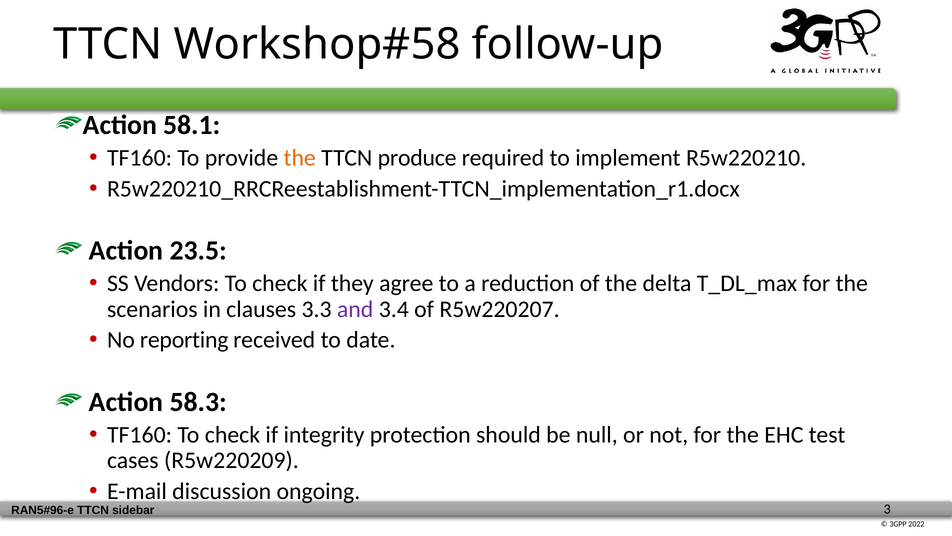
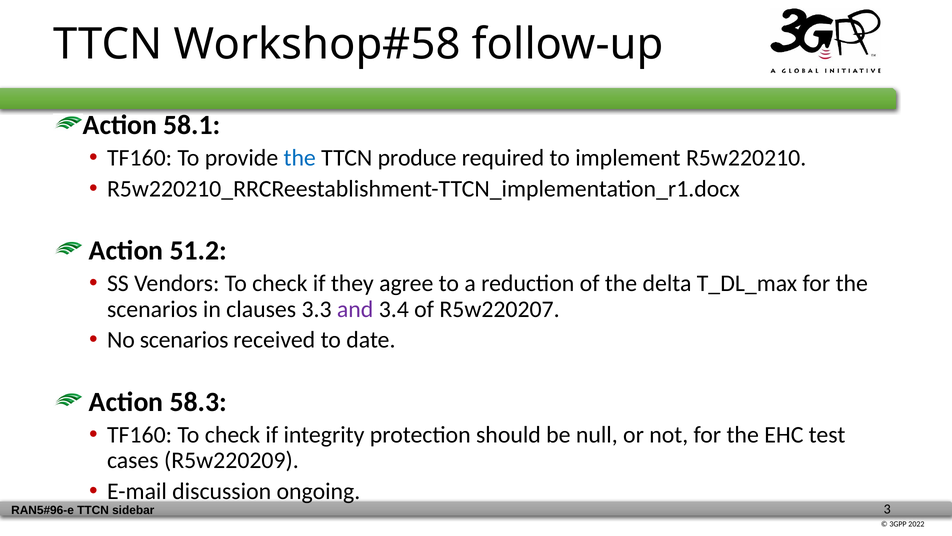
the colour: orange -> blue (300, 158)
23.5: 23.5 -> 51.2 (198, 250)
No reporting: reporting -> scenarios (184, 340)
